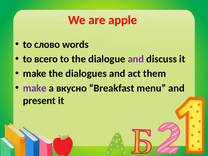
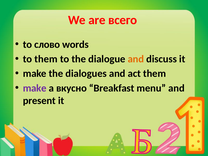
apple: apple -> всего (123, 20)
to всего: всего -> them (46, 59)
and colour: purple -> orange (136, 59)
